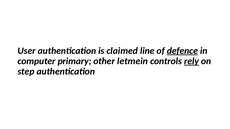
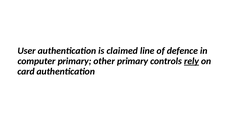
defence underline: present -> none (182, 51)
other letmein: letmein -> primary (133, 61)
step: step -> card (26, 72)
